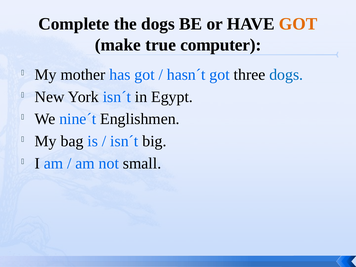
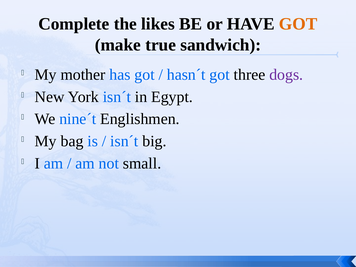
the dogs: dogs -> likes (158, 24)
computer: computer -> sandwich (221, 45)
dogs colour: blue -> purple (286, 75)
